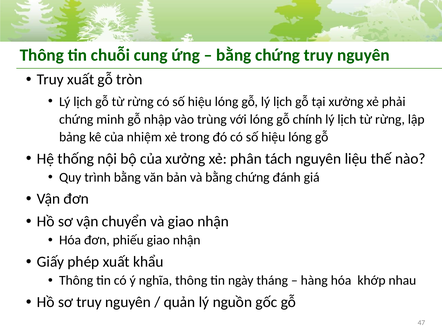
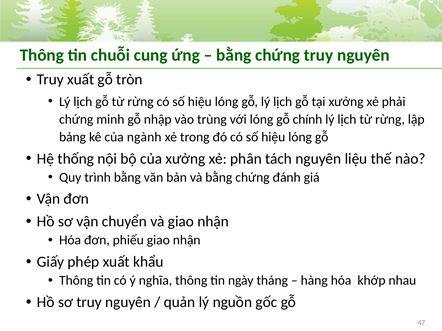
nhiệm: nhiệm -> ngành (144, 137)
